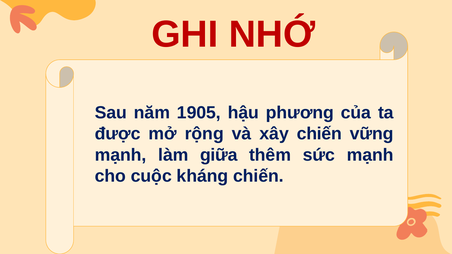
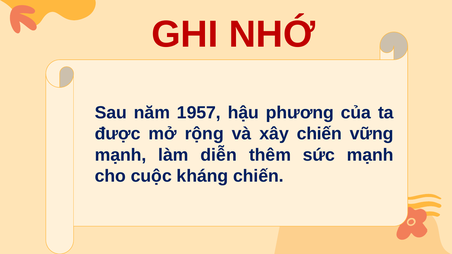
1905: 1905 -> 1957 (199, 113)
giữa: giữa -> diễn (219, 155)
